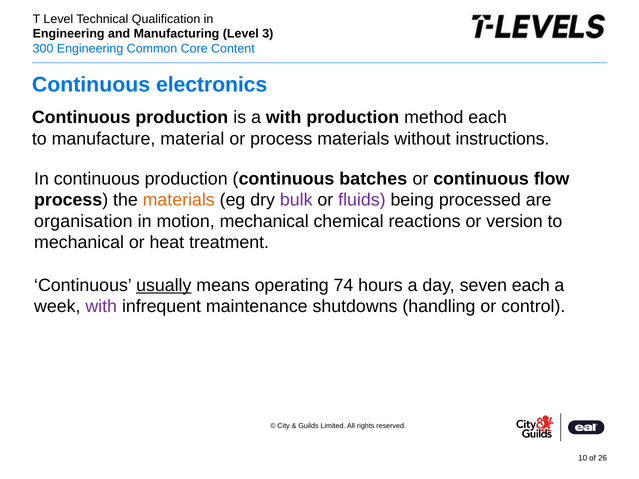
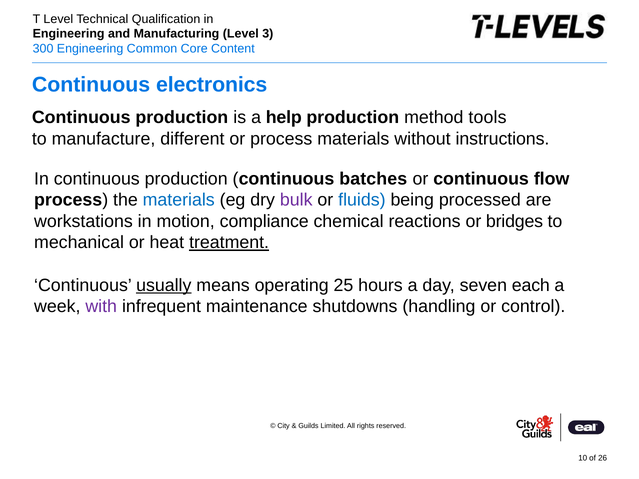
a with: with -> help (284, 118)
method each: each -> tools (488, 118)
material: material -> different (192, 139)
materials colour: orange -> blue (179, 200)
fluids colour: purple -> blue (362, 200)
organisation: organisation -> workstations (83, 221)
motion mechanical: mechanical -> compliance (264, 221)
version: version -> bridges (515, 221)
treatment underline: none -> present (229, 243)
74: 74 -> 25 (343, 285)
